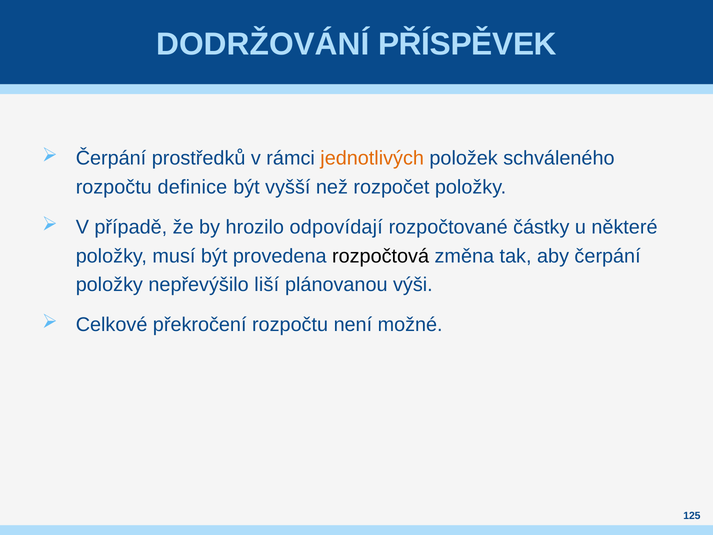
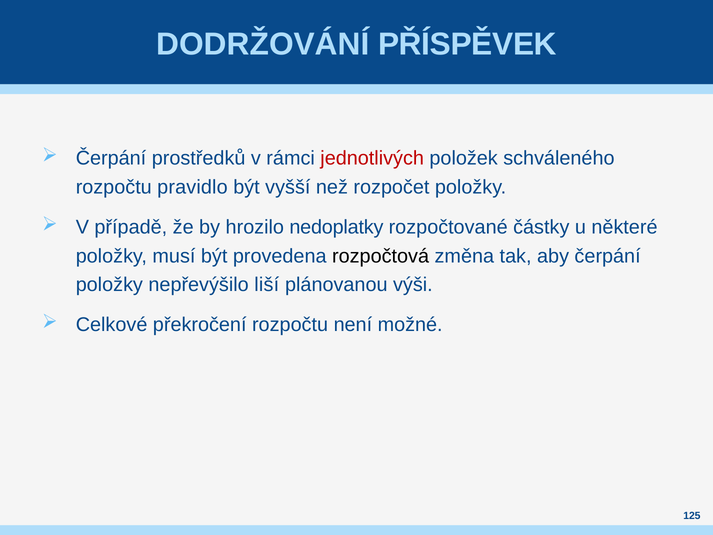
jednotlivých colour: orange -> red (372, 158)
definice: definice -> pravidlo (192, 187)
odpovídají: odpovídají -> nedoplatky (336, 227)
